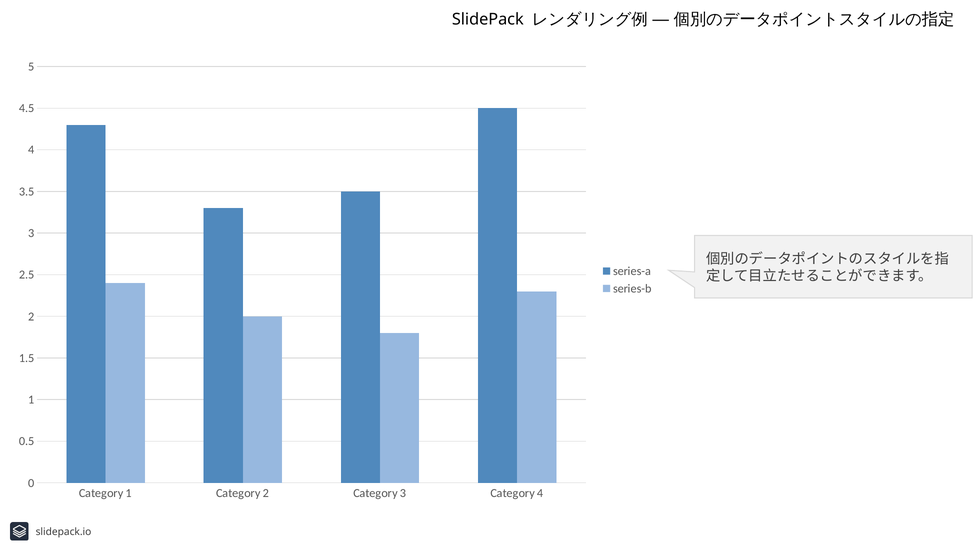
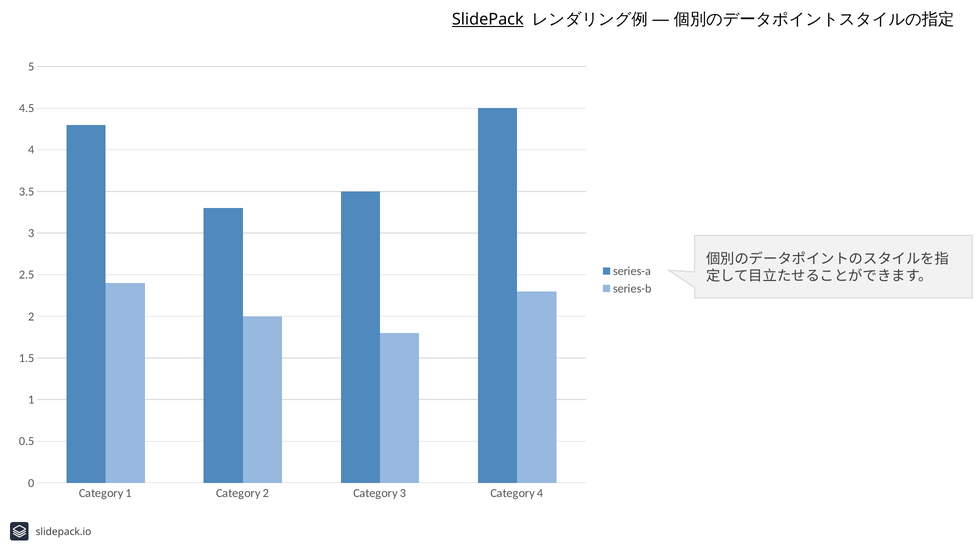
SlidePack underline: none -> present (488, 19)
